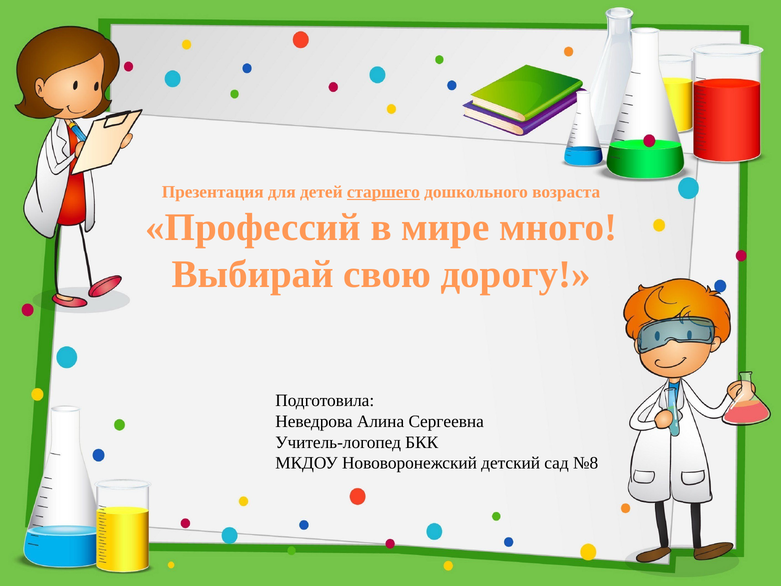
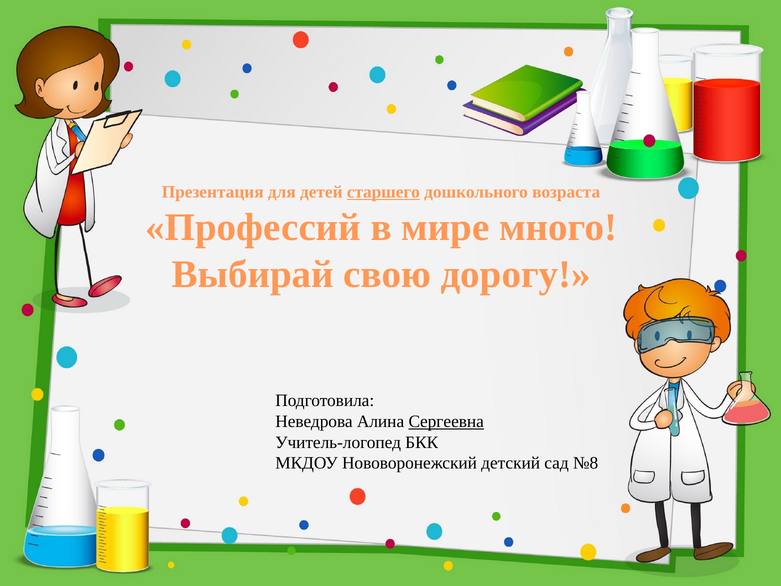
Сергеевна underline: none -> present (446, 421)
